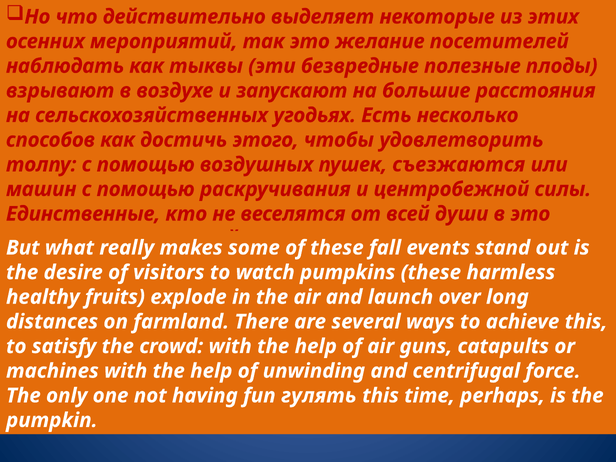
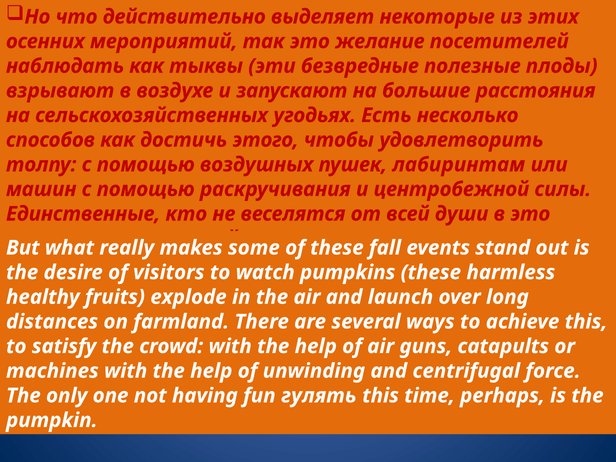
съезжаются: съезжаются -> лабиринтам (459, 165)
